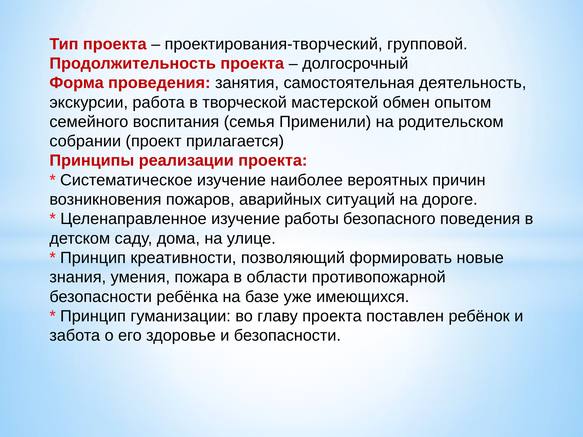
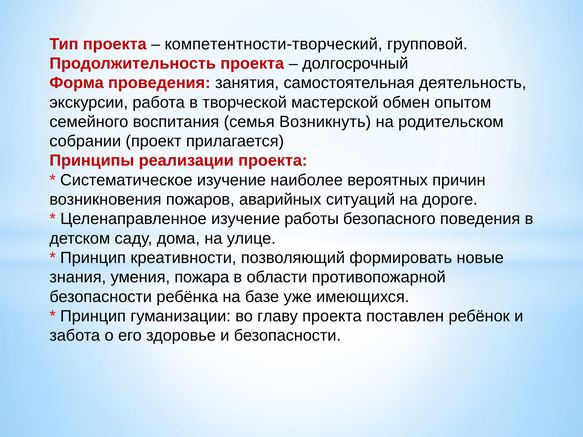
проектирования-творческий: проектирования-творческий -> компетентности-творческий (274, 44)
Применили: Применили -> Возникнуть (325, 122)
